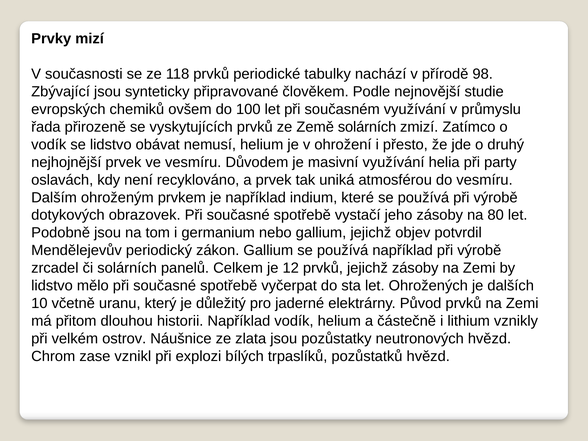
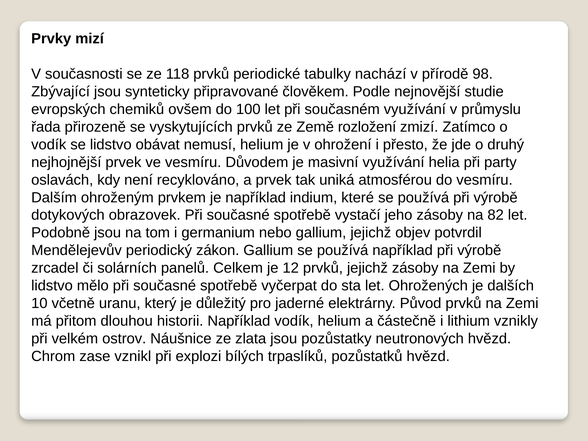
Země solárních: solárních -> rozložení (367, 127)
80: 80 -> 82 (496, 215)
